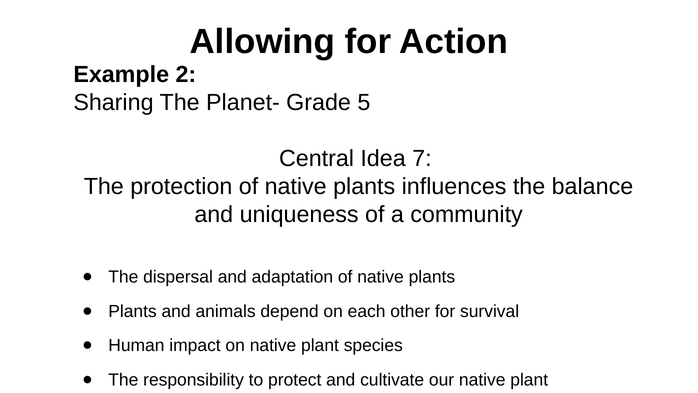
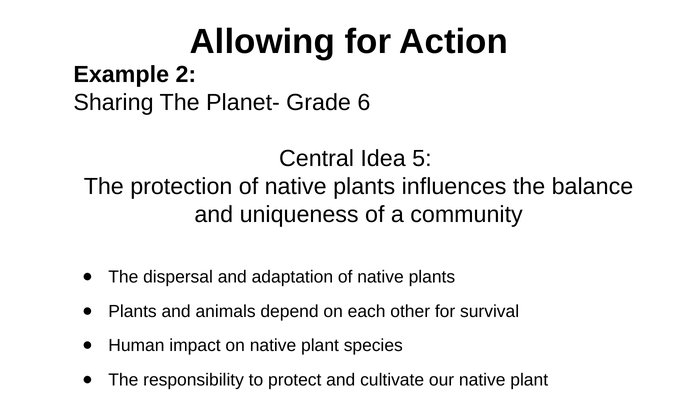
5: 5 -> 6 (364, 103)
7: 7 -> 5 (422, 158)
